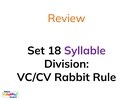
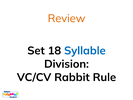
Syllable colour: purple -> blue (85, 51)
